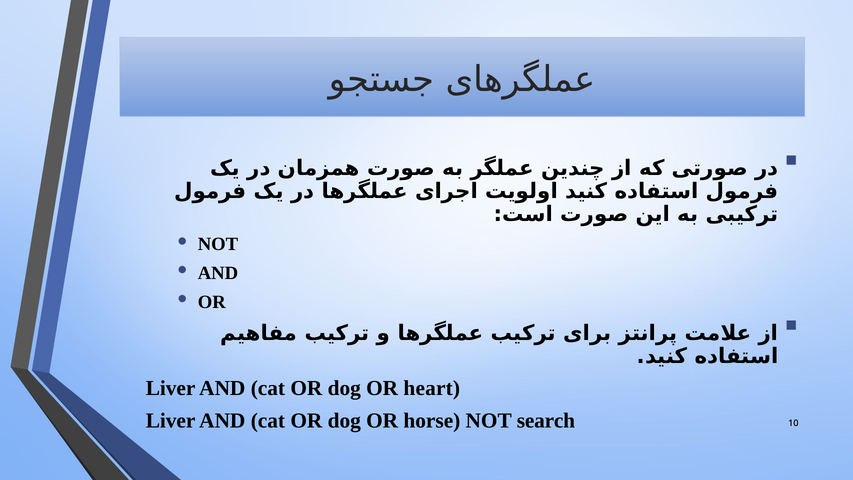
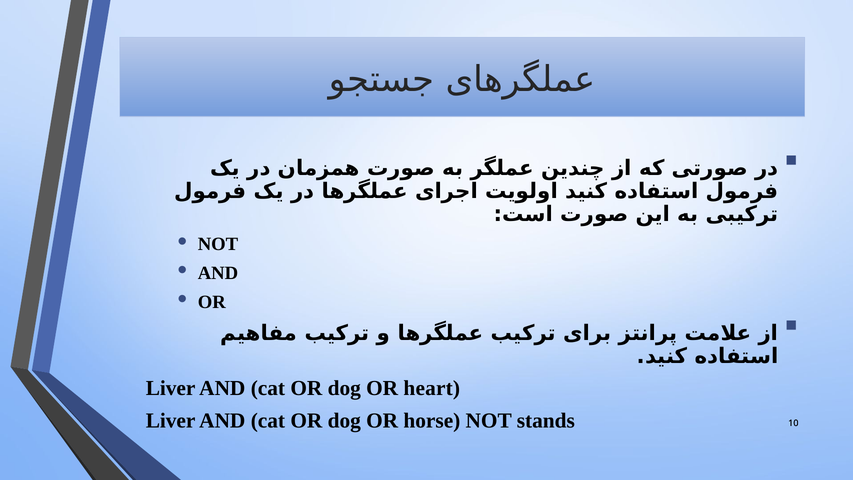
search: search -> stands (546, 421)
